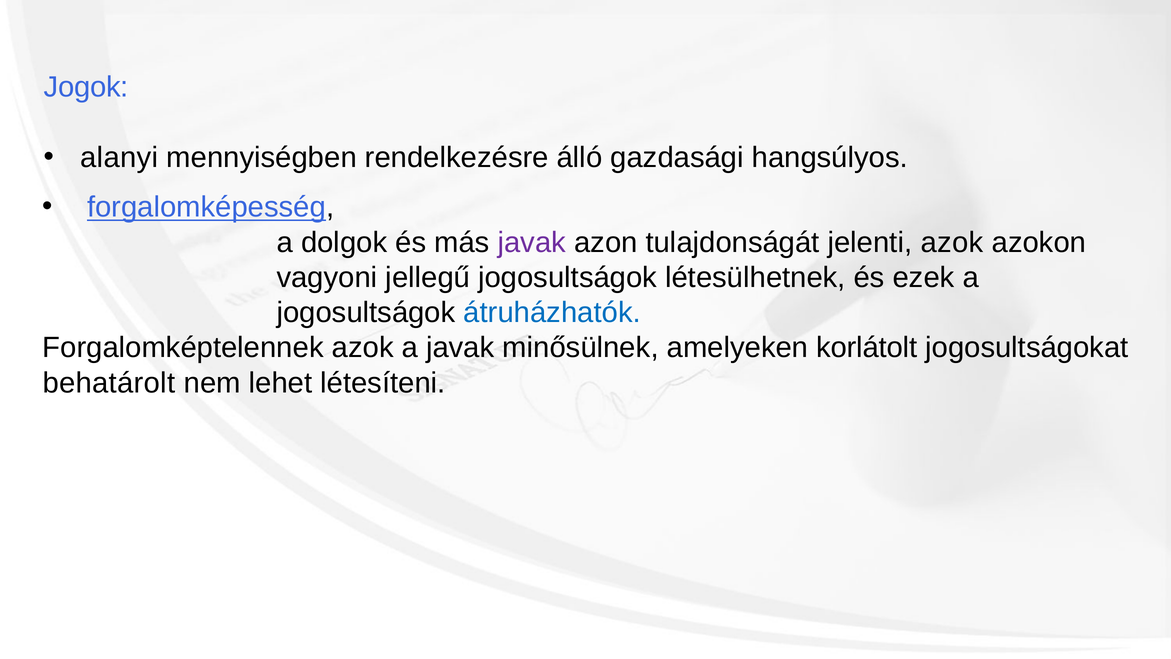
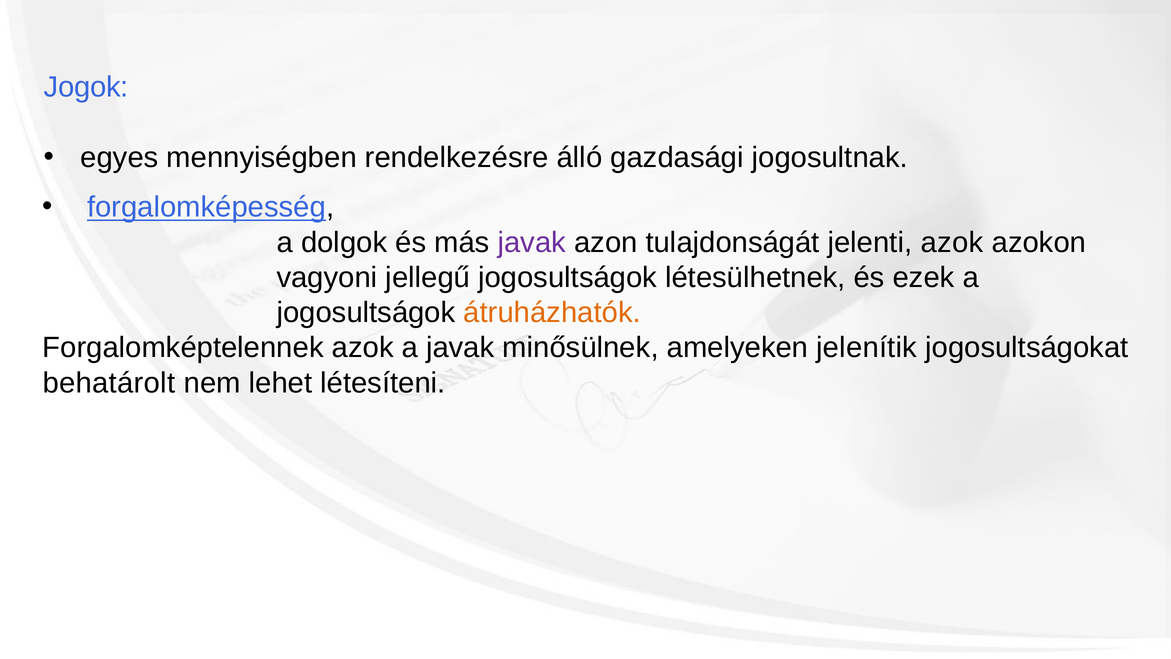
alanyi: alanyi -> egyes (119, 158)
hangsúlyos: hangsúlyos -> jogosultnak (830, 158)
átruházhatók colour: blue -> orange (552, 313)
korlátolt: korlátolt -> jelenítik (867, 348)
